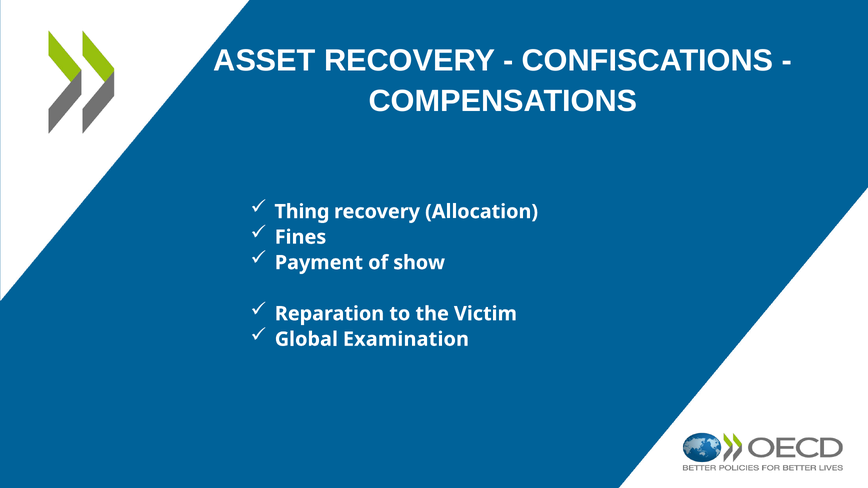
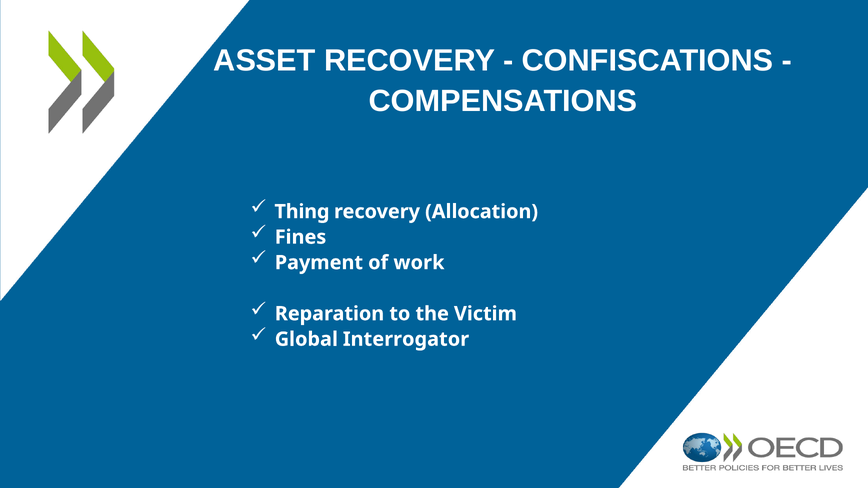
show: show -> work (419, 263)
Examination: Examination -> Interrogator (406, 339)
